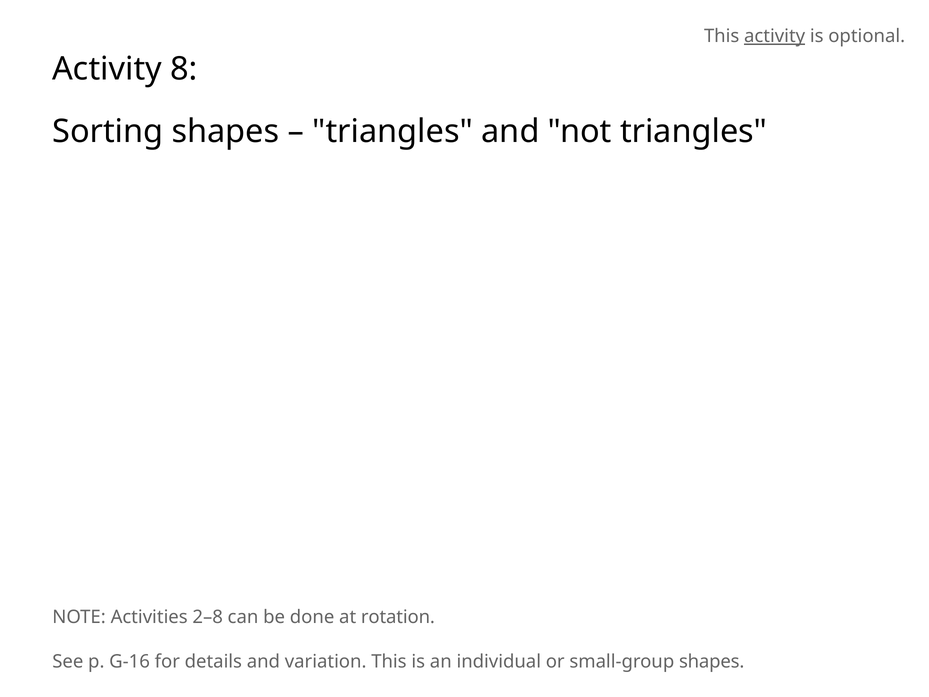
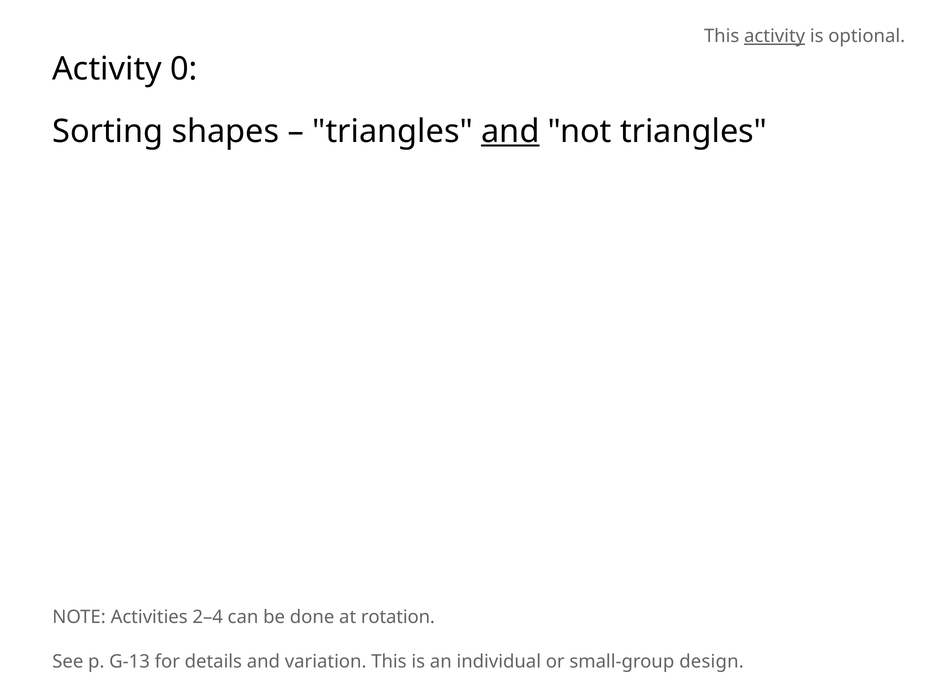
8: 8 -> 0 (184, 69)
and underline: none -> present (510, 132)
2–8: 2–8 -> 2–4 (208, 617)
G-16: G-16 -> G-13 (130, 662)
small-group shapes: shapes -> design (712, 662)
